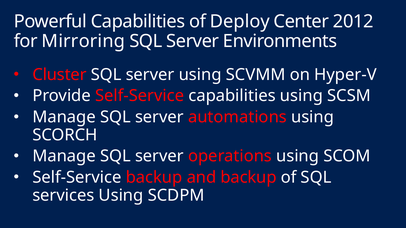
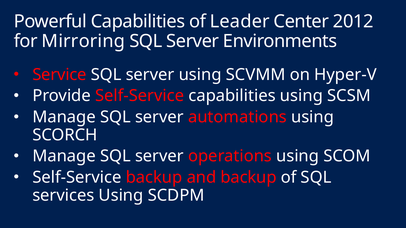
Deploy: Deploy -> Leader (240, 22)
Cluster: Cluster -> Service (59, 75)
